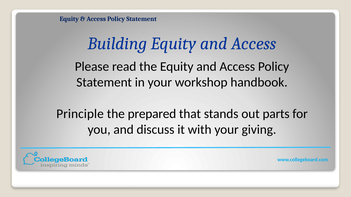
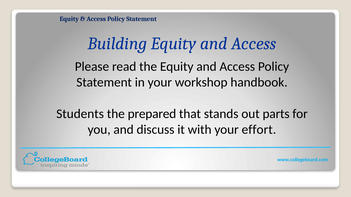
Principle: Principle -> Students (80, 114)
giving: giving -> effort (259, 130)
